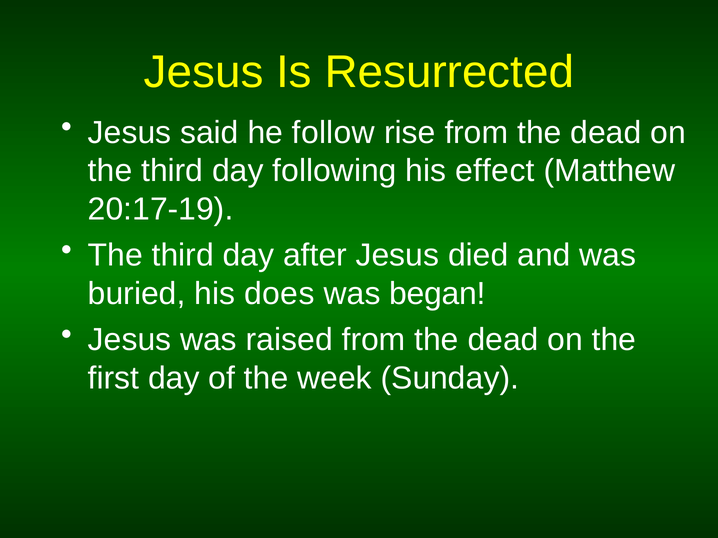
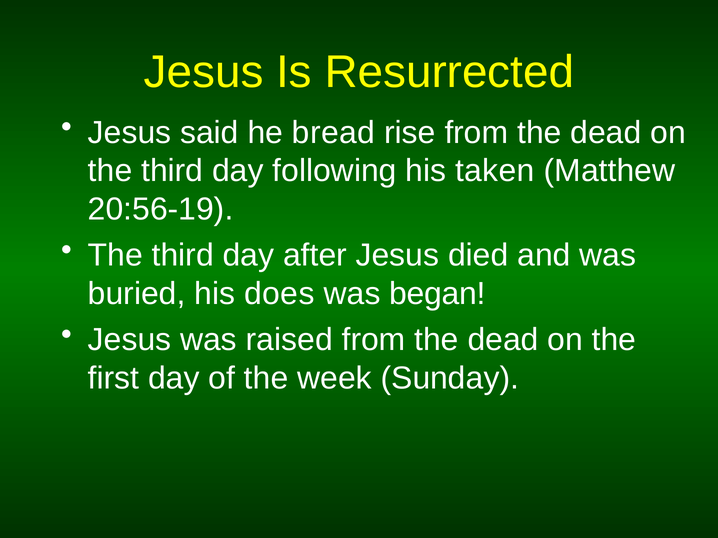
follow: follow -> bread (333, 133)
effect: effect -> taken (495, 171)
20:17-19: 20:17-19 -> 20:56-19 (161, 209)
